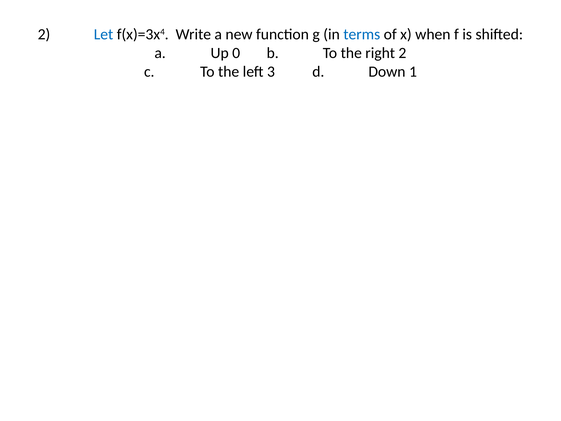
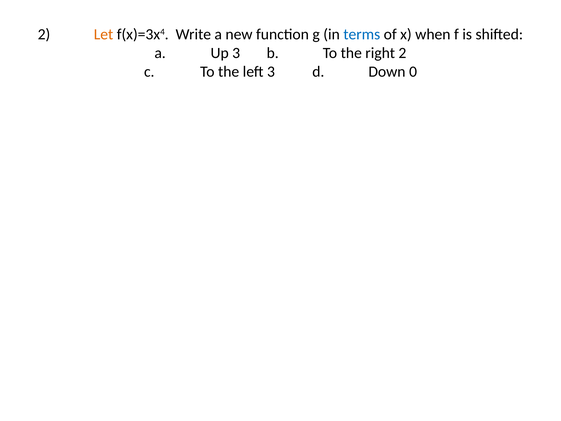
Let colour: blue -> orange (104, 34)
Up 0: 0 -> 3 (236, 53)
1: 1 -> 0 (413, 72)
